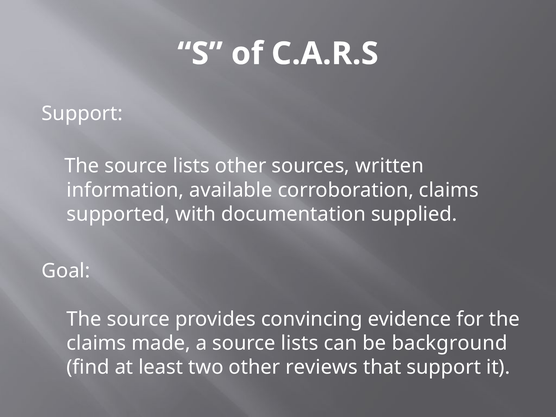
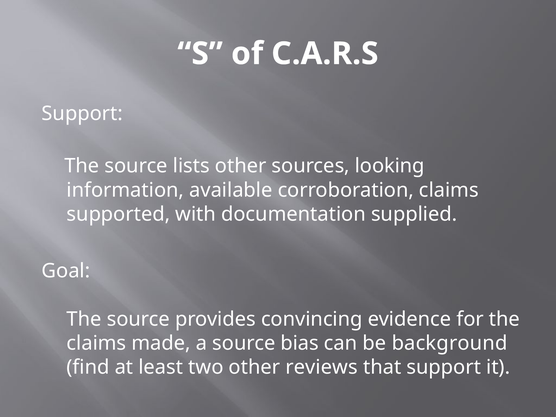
written: written -> looking (390, 166)
a source lists: lists -> bias (300, 343)
